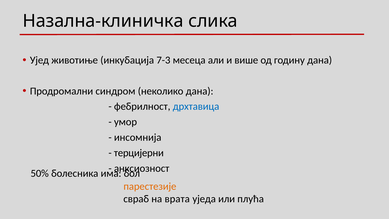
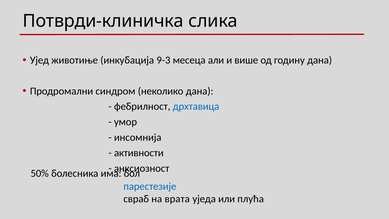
Назална-клиничка: Назална-клиничка -> Потврди-клиничка (103, 21)
7-3: 7-3 -> 9-3 (163, 60)
терцијерни: терцијерни -> активности (139, 153)
парестезије colour: orange -> blue (150, 186)
